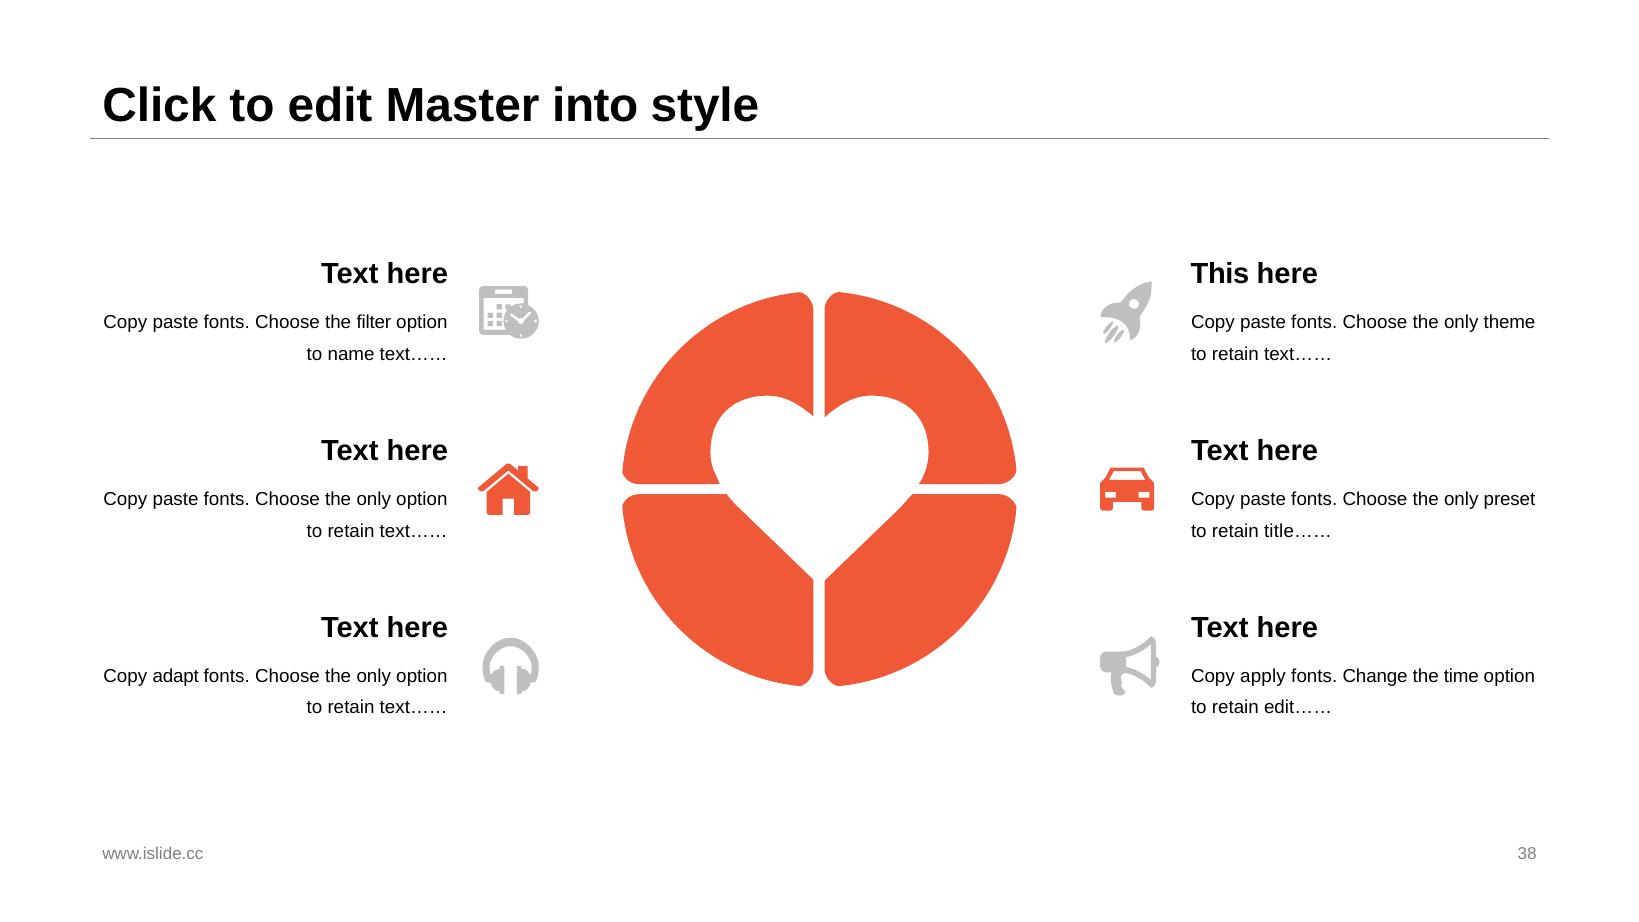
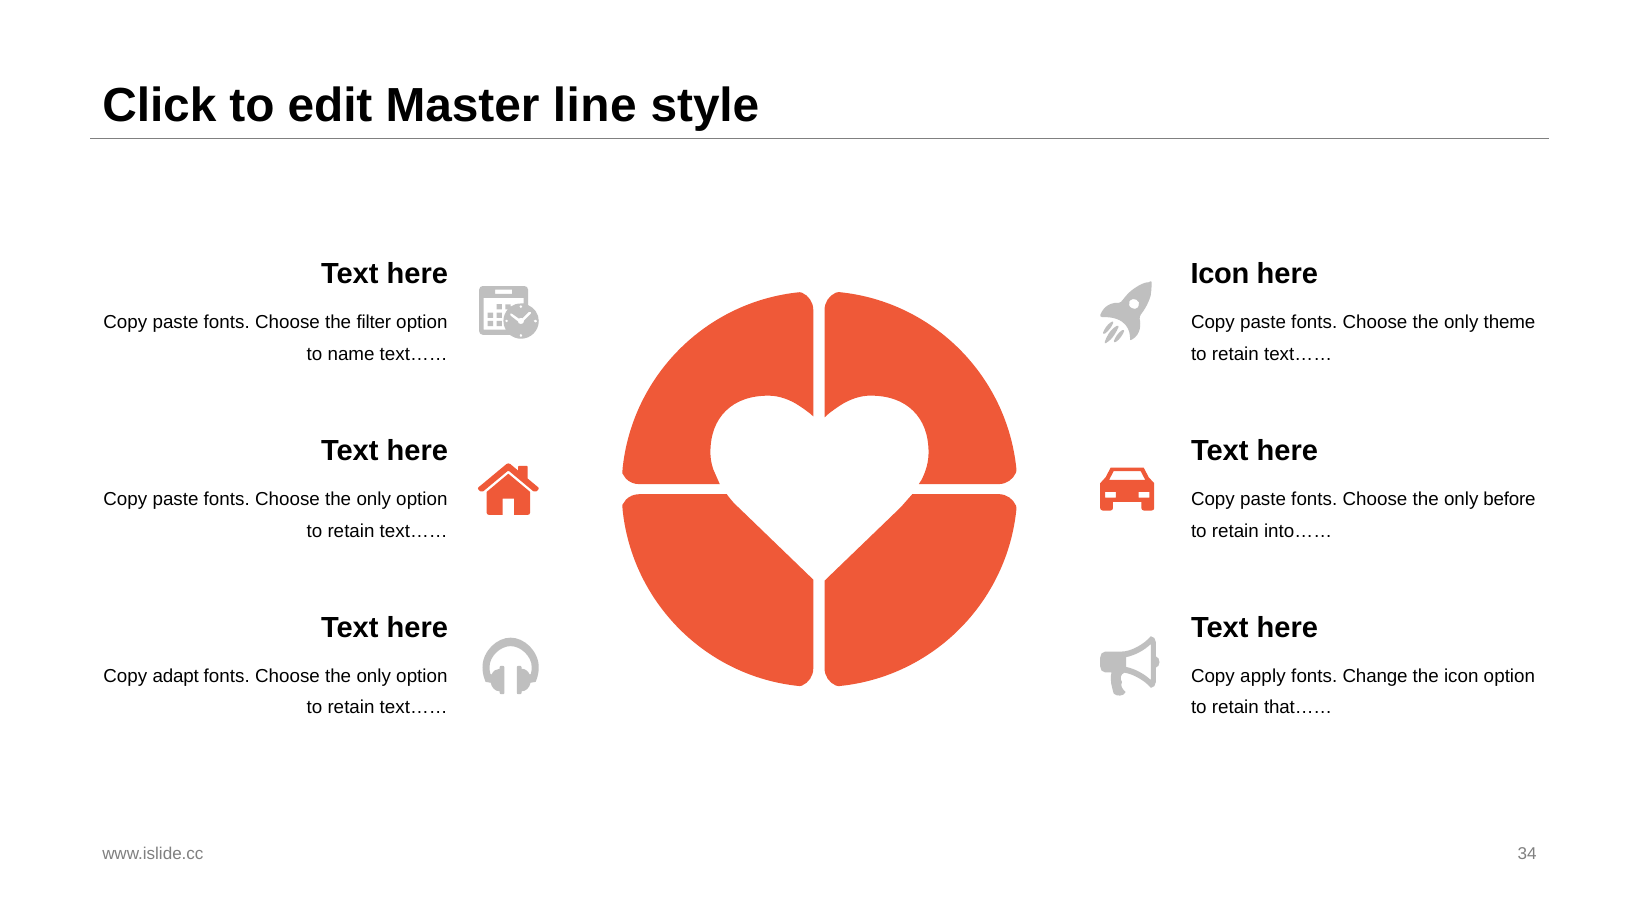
into: into -> line (595, 106)
This: This -> Icon (1220, 274)
preset: preset -> before (1509, 499)
title……: title…… -> into…… (1298, 531)
the time: time -> icon (1461, 676)
edit……: edit…… -> that…… (1298, 708)
38: 38 -> 34 (1527, 854)
